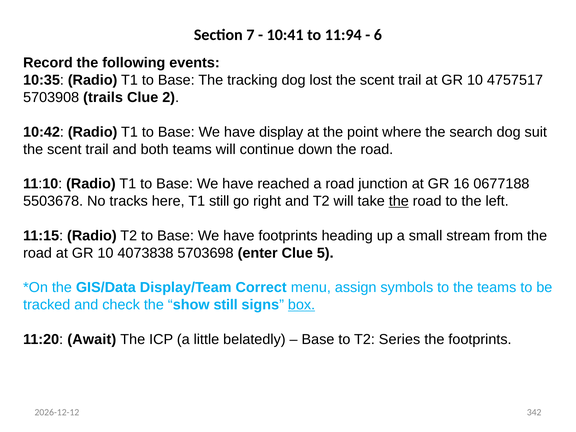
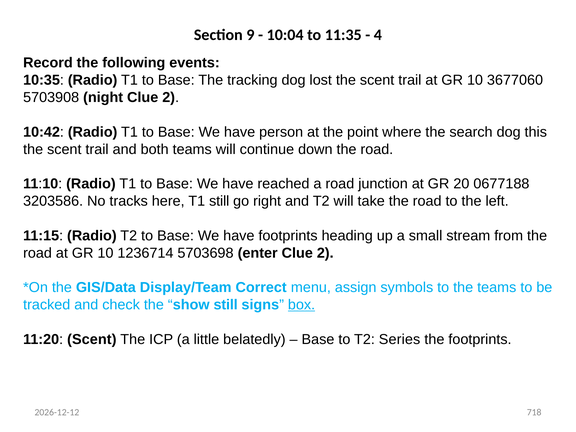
7: 7 -> 9 (250, 35)
10:41: 10:41 -> 10:04 (285, 35)
11:94: 11:94 -> 11:35 (343, 35)
6: 6 -> 4 (378, 35)
4757517: 4757517 -> 3677060 (515, 80)
trails: trails -> night (103, 97)
display: display -> person (281, 132)
suit: suit -> this (536, 132)
16: 16 -> 20 (461, 184)
5503678: 5503678 -> 3203586 (53, 201)
the underline: present -> none (399, 201)
4073838: 4073838 -> 1236714 (145, 253)
enter Clue 5: 5 -> 2 (325, 253)
11:20 Await: Await -> Scent (92, 339)
342: 342 -> 718 (534, 412)
